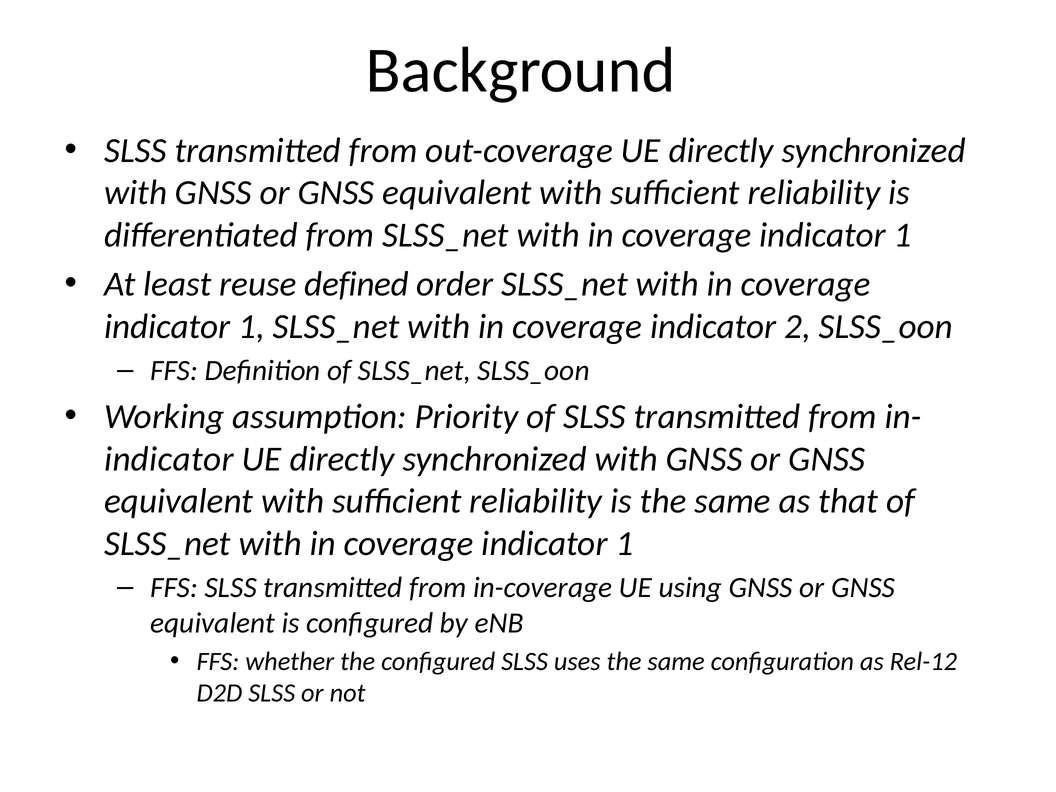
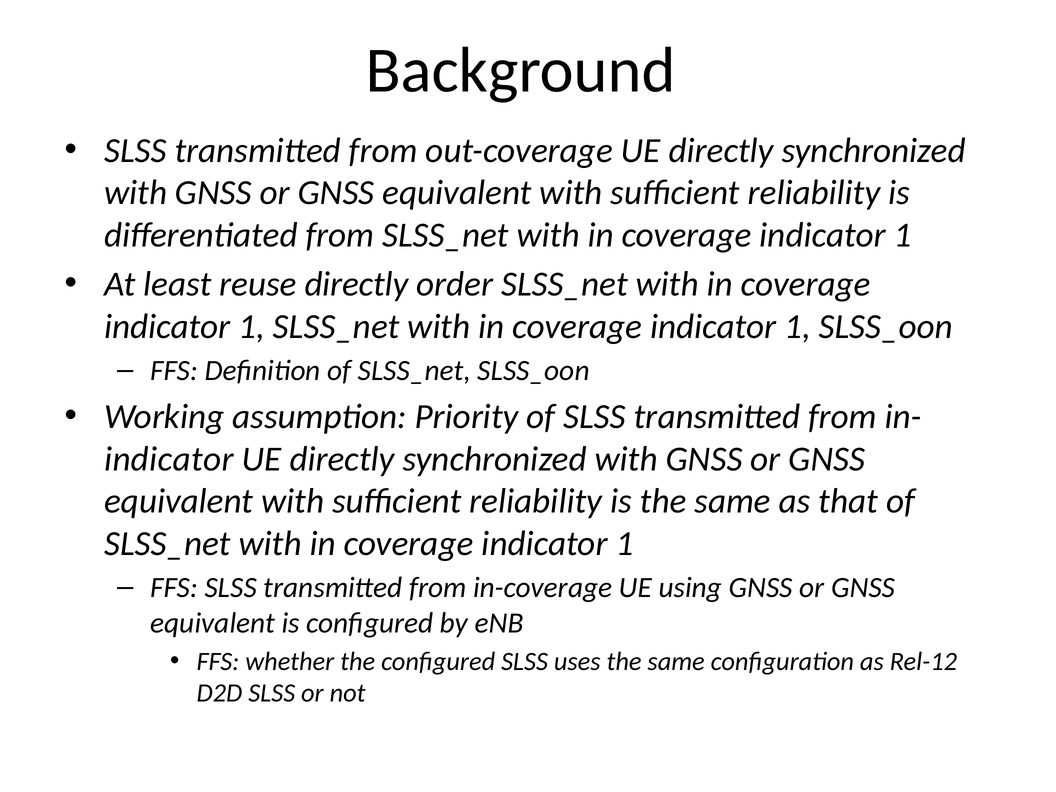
reuse defined: defined -> directly (357, 284)
2: 2 -> 1 (798, 326)
